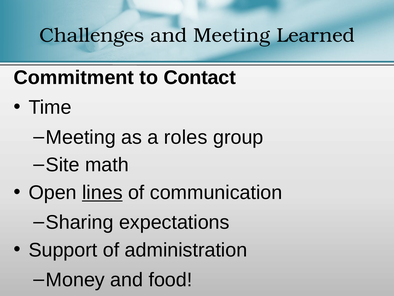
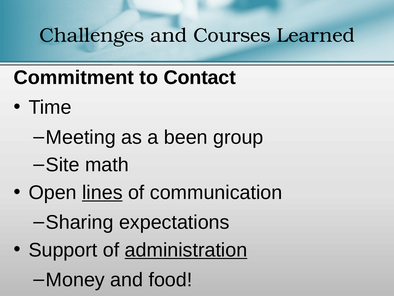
and Meeting: Meeting -> Courses (232, 35)
roles: roles -> been (186, 137)
administration underline: none -> present (186, 250)
